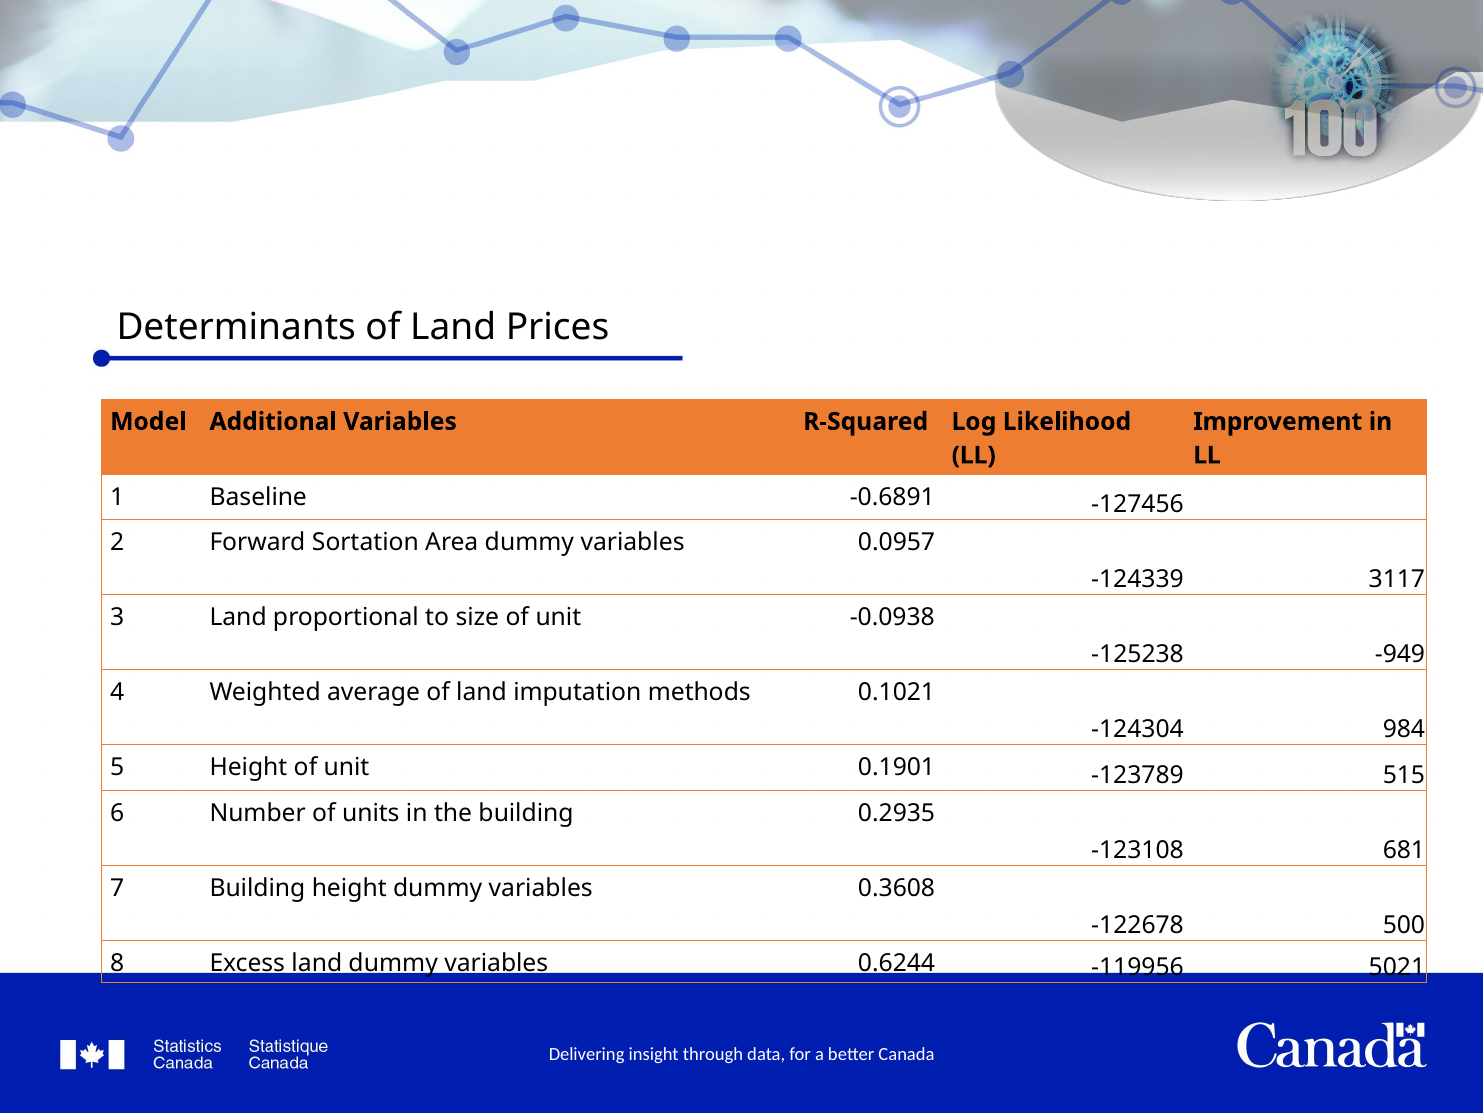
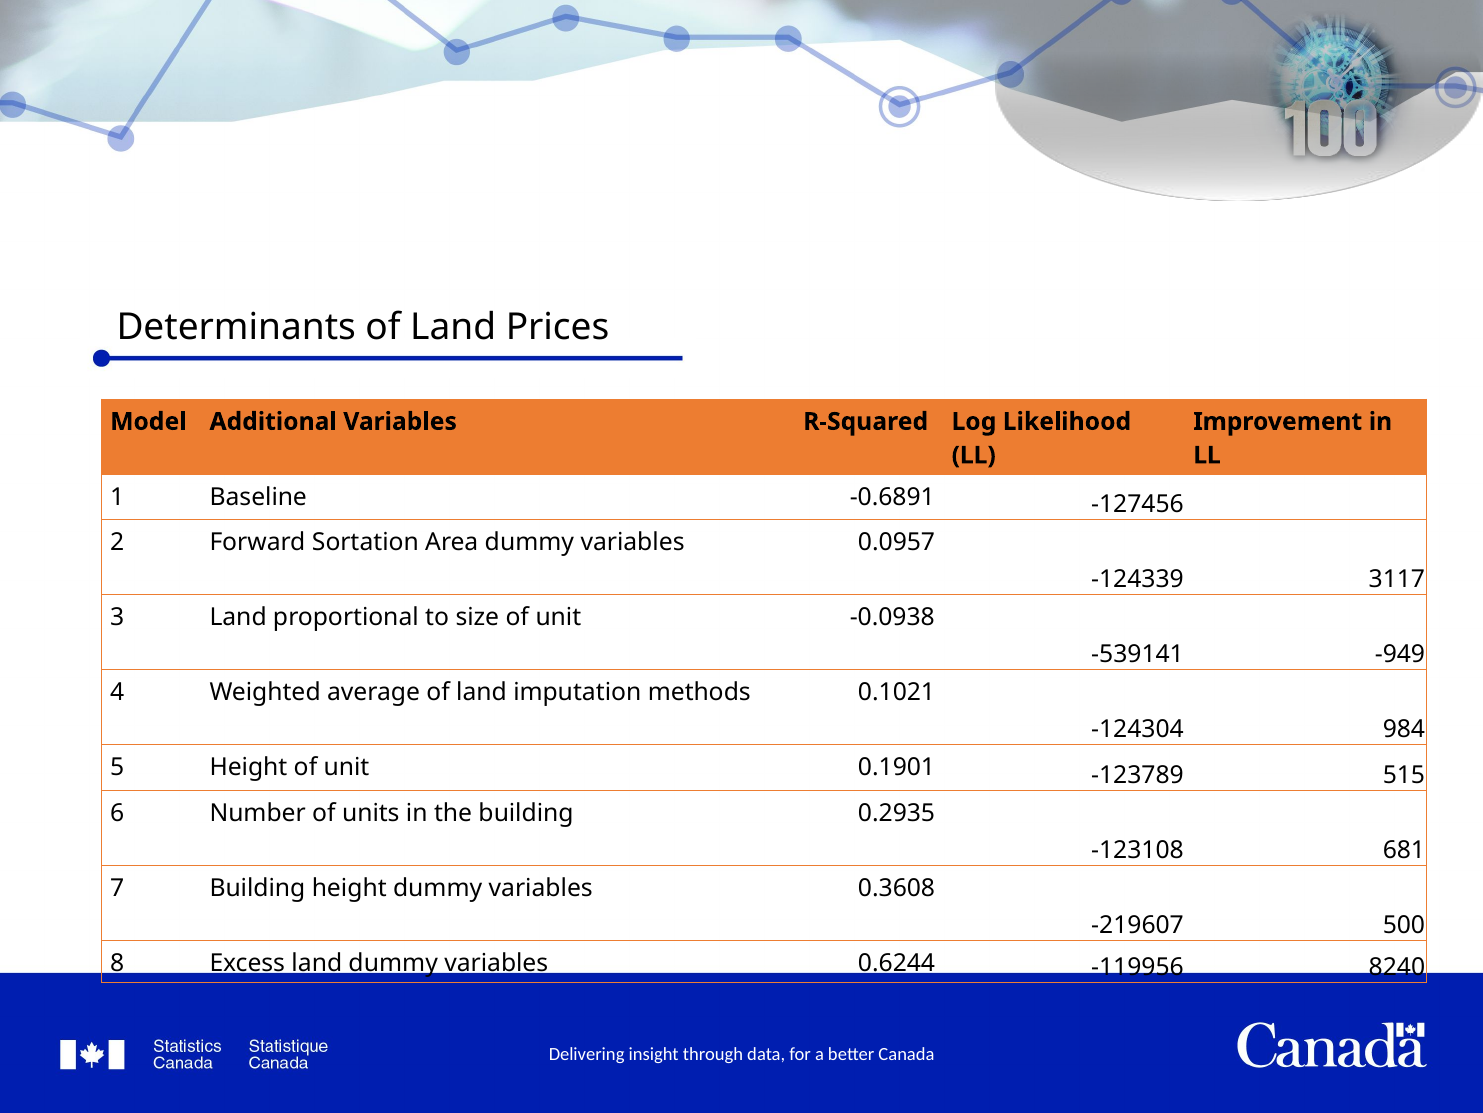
-125238: -125238 -> -539141 (1138, 654)
-122678: -122678 -> -219607 (1138, 925)
5021: 5021 -> 8240 (1397, 967)
